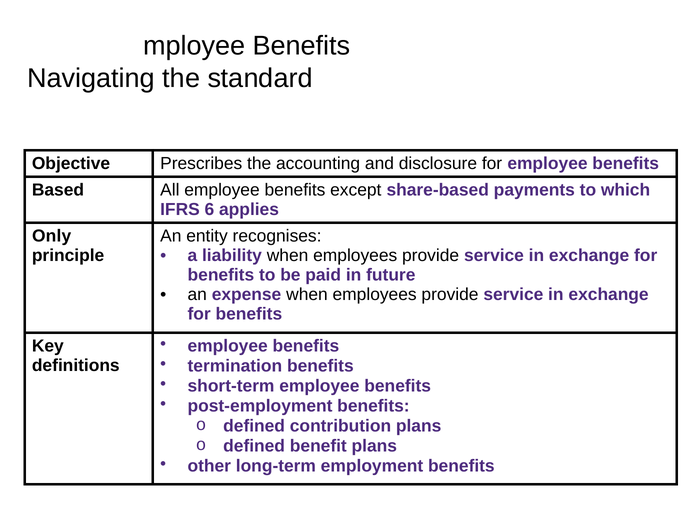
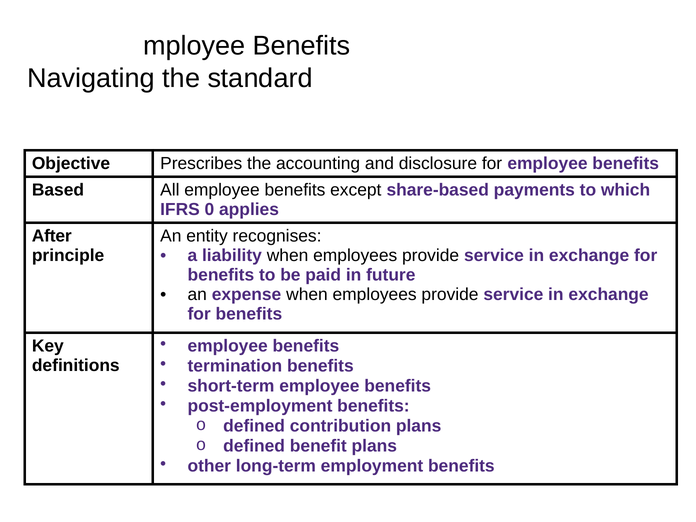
6: 6 -> 0 (209, 210)
Only: Only -> After (52, 236)
